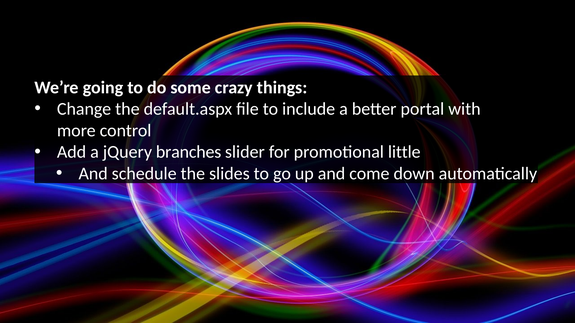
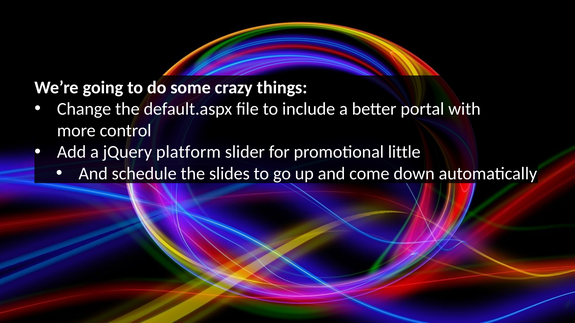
branches: branches -> platform (188, 152)
